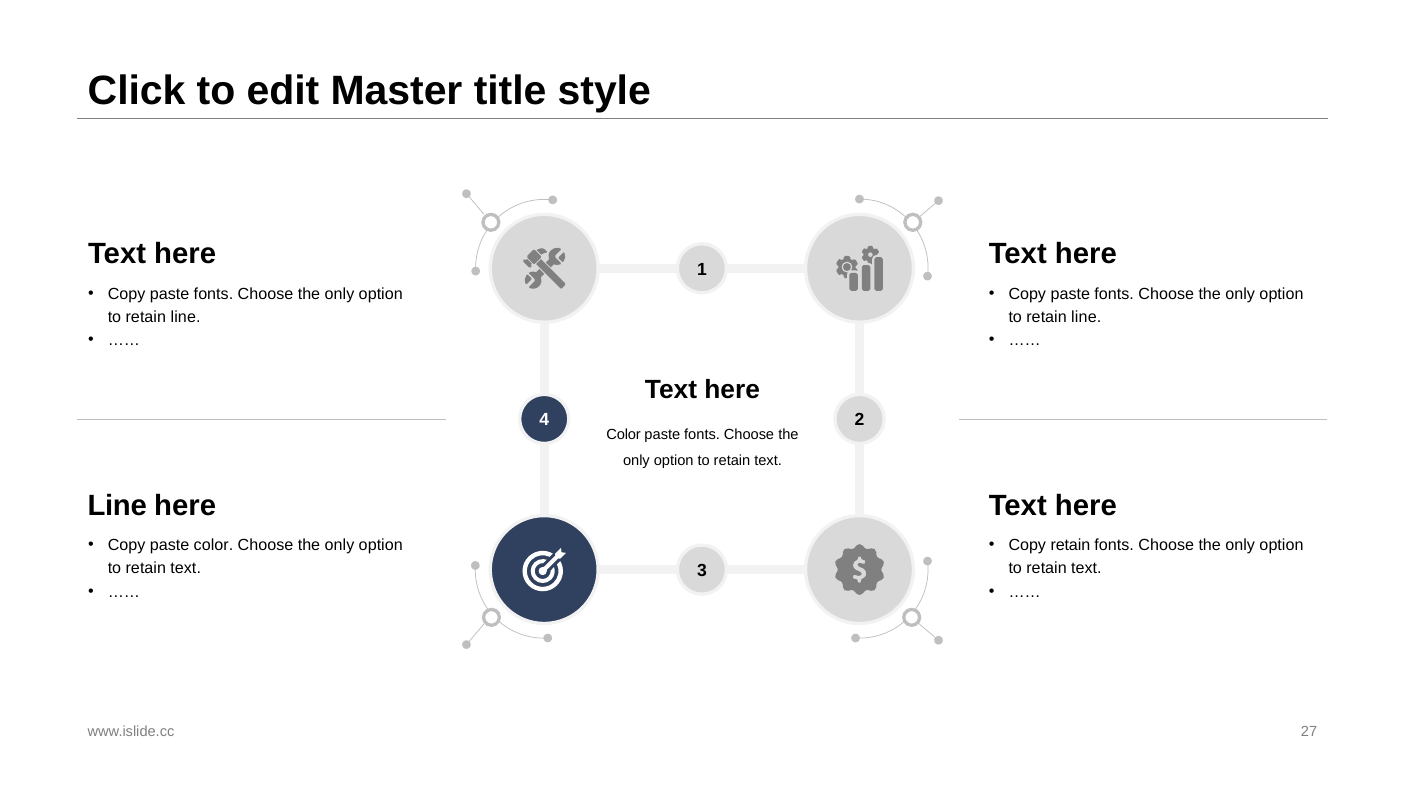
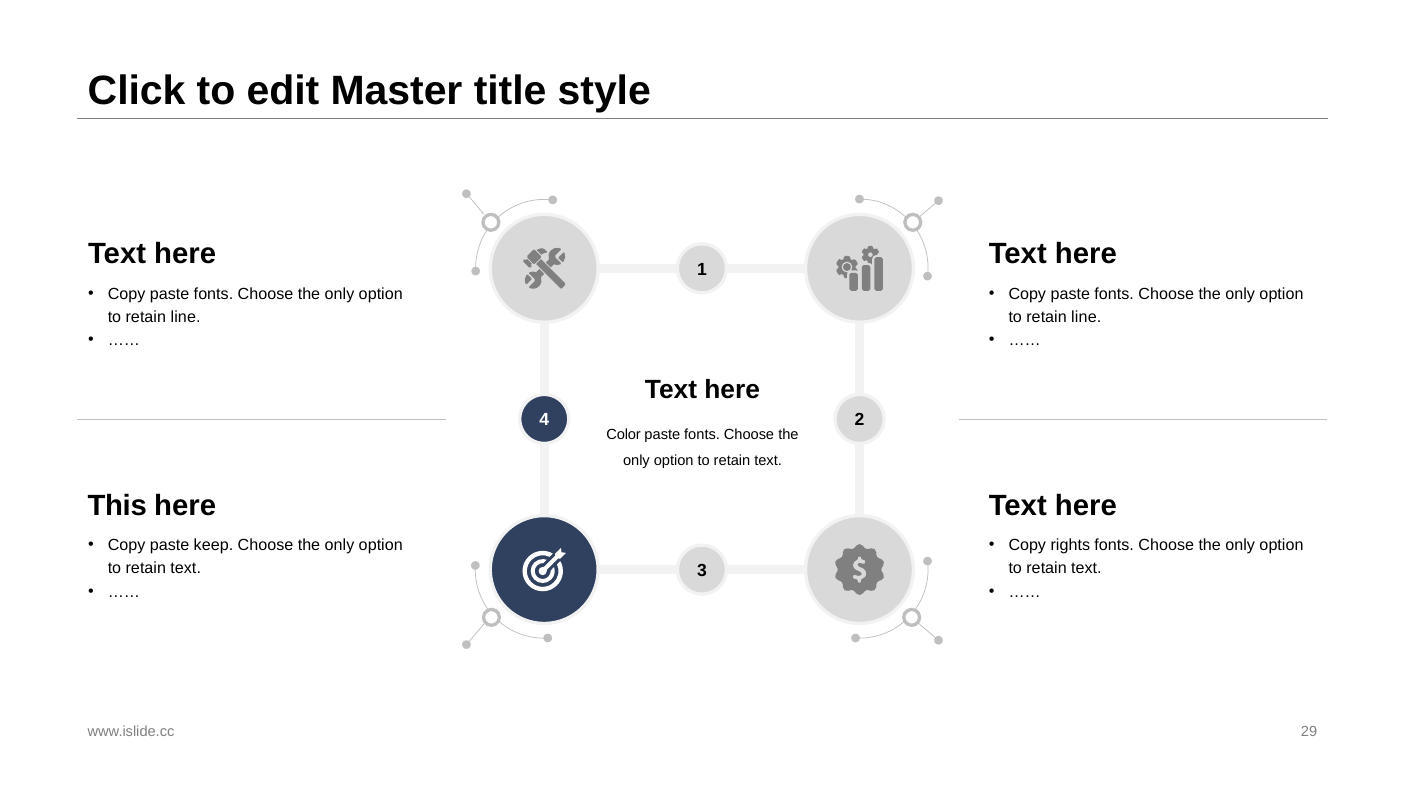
Line: Line -> This (117, 506)
paste color: color -> keep (213, 546)
Copy retain: retain -> rights (1070, 546)
27: 27 -> 29 (1309, 732)
